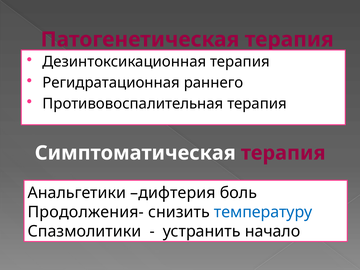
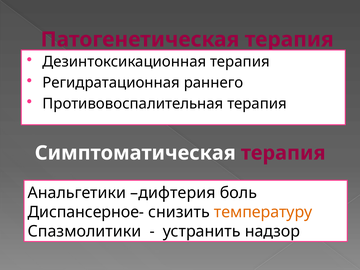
Продолжения-: Продолжения- -> Диспансерное- (86, 212)
температуру colour: blue -> orange (263, 212)
начало: начало -> надзор (272, 231)
